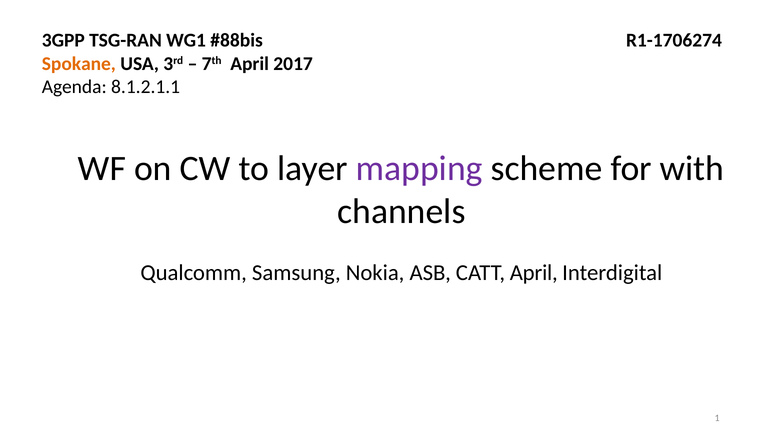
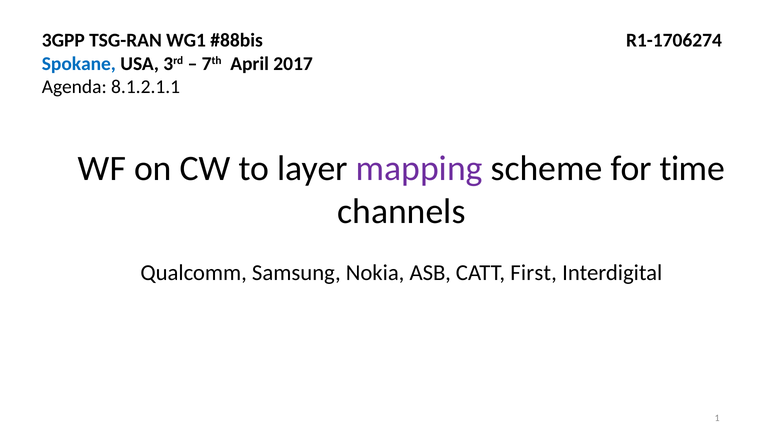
Spokane colour: orange -> blue (79, 64)
with: with -> time (692, 169)
CATT April: April -> First (534, 273)
